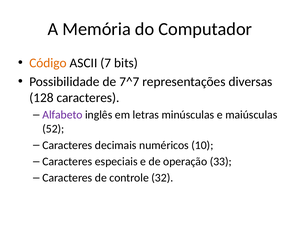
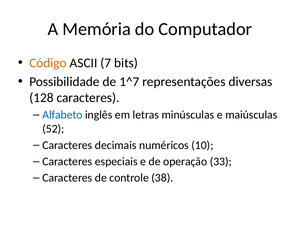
7^7: 7^7 -> 1^7 (129, 82)
Alfabeto colour: purple -> blue (62, 115)
32: 32 -> 38 (162, 178)
